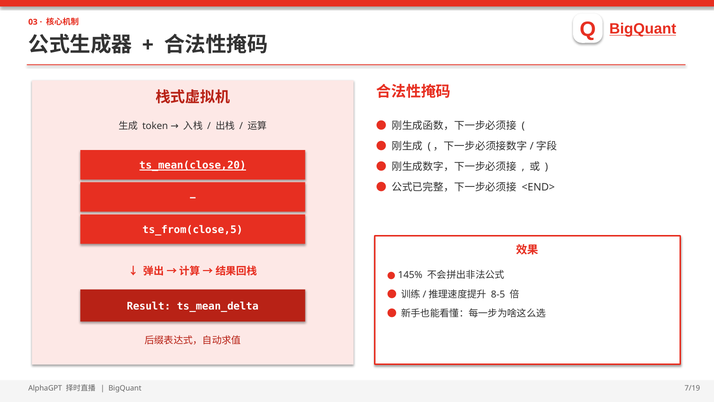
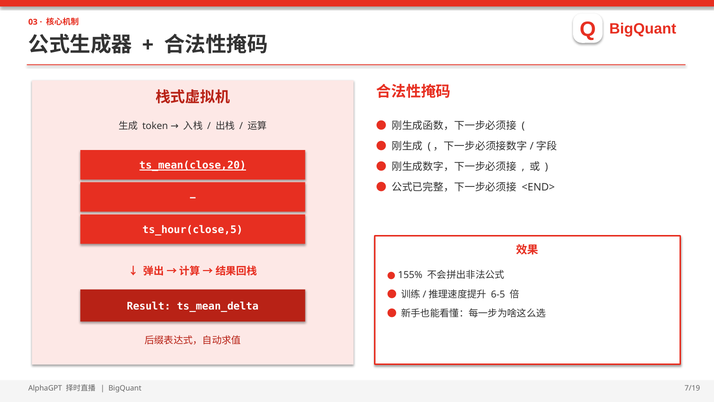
BigQuant underline: present -> none (643, 29)
ts_from(close,5: ts_from(close,5 -> ts_hour(close,5 (193, 230)
145%: 145% -> 155% (410, 275)
8-5: 8-5 -> 6-5 (498, 294)
